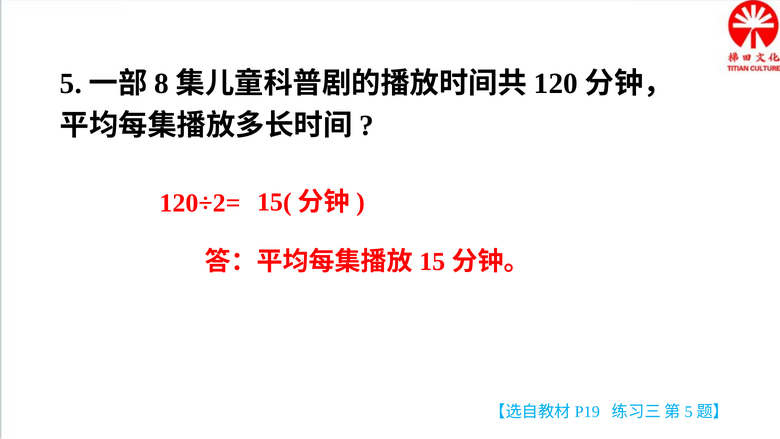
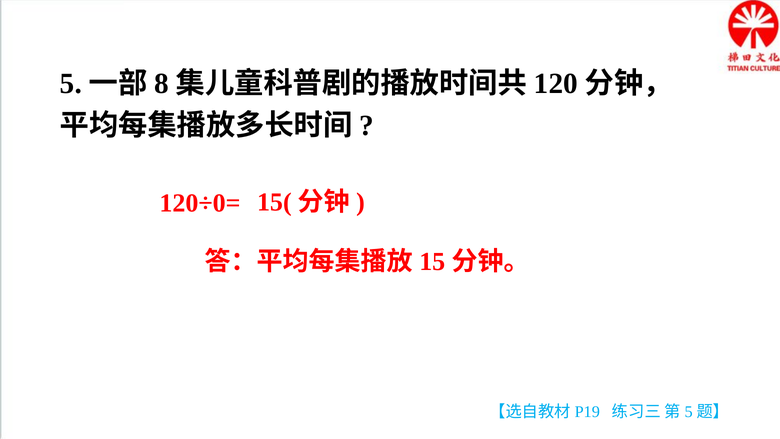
120÷2=: 120÷2= -> 120÷0= (200, 203)
